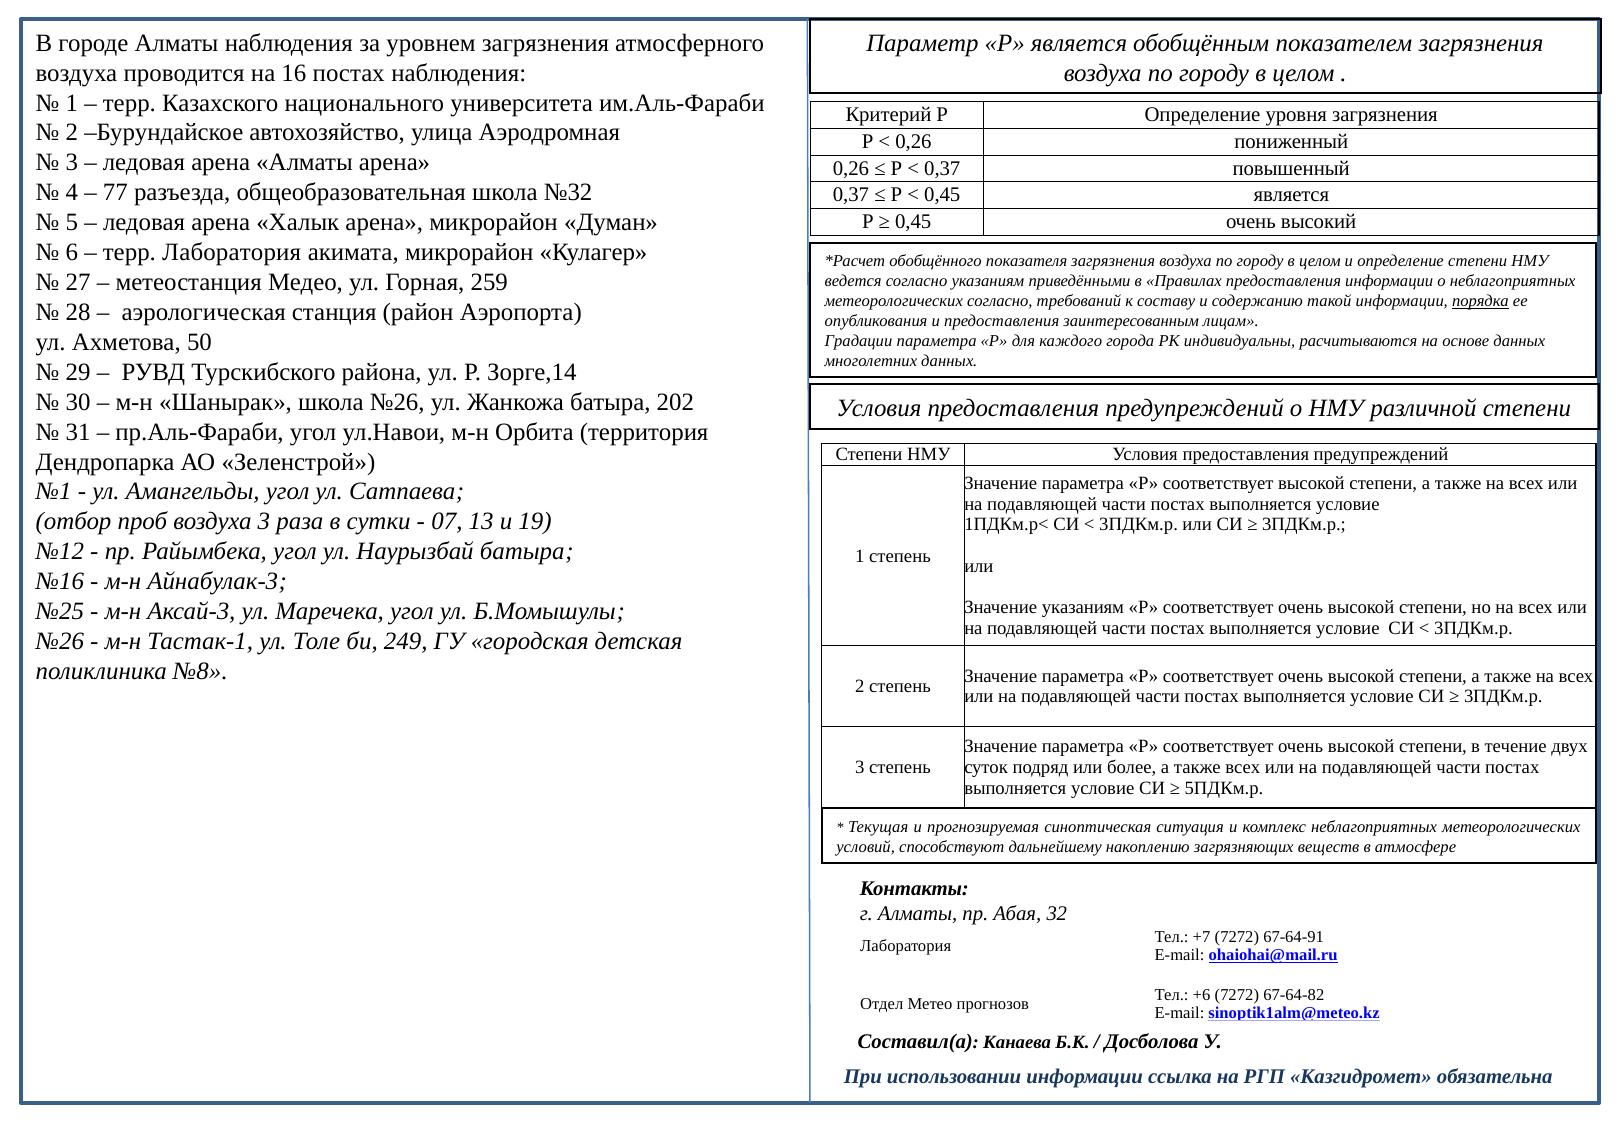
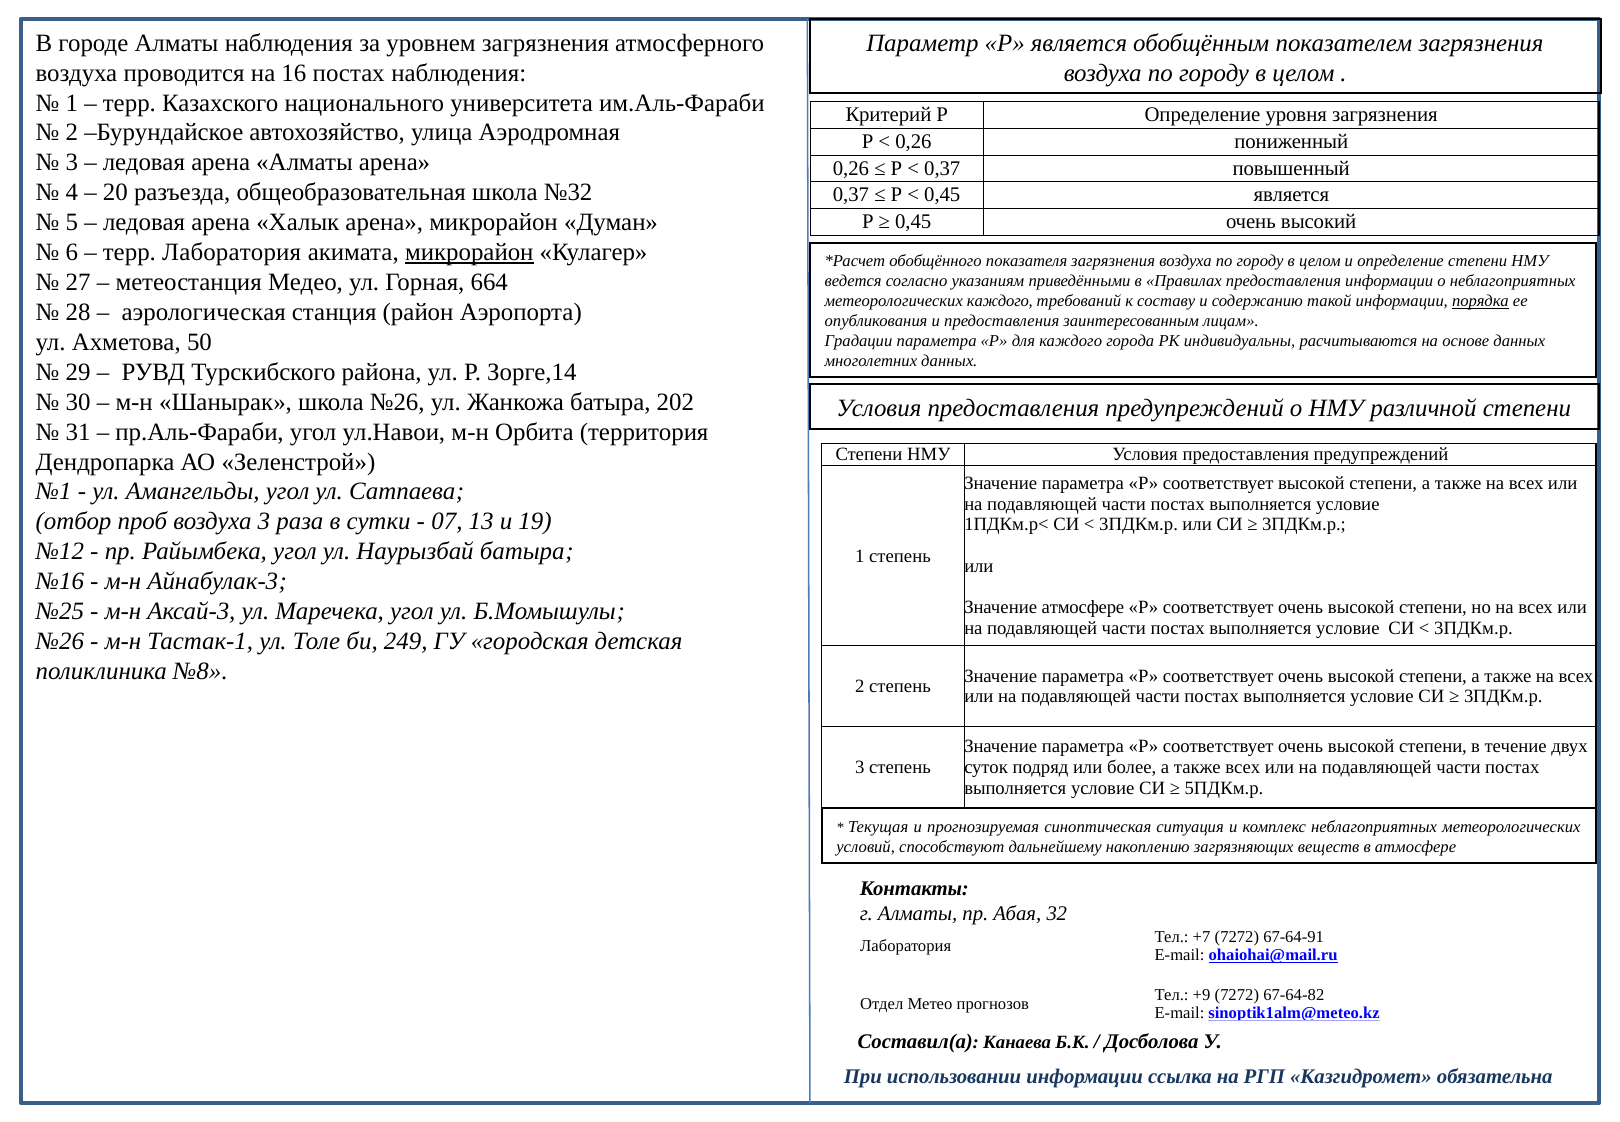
77: 77 -> 20 (115, 192)
микрорайон underline: none -> present (469, 252)
259: 259 -> 664 (489, 282)
метеорологических согласно: согласно -> каждого (1000, 301)
Значение указаниям: указаниям -> атмосфере (1083, 607)
+6: +6 -> +9 (1202, 995)
